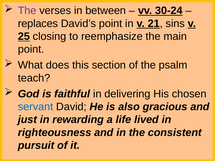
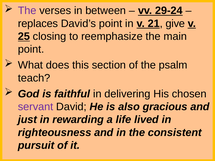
30-24: 30-24 -> 29-24 (169, 11)
sins: sins -> give (175, 24)
servant colour: blue -> purple (36, 107)
